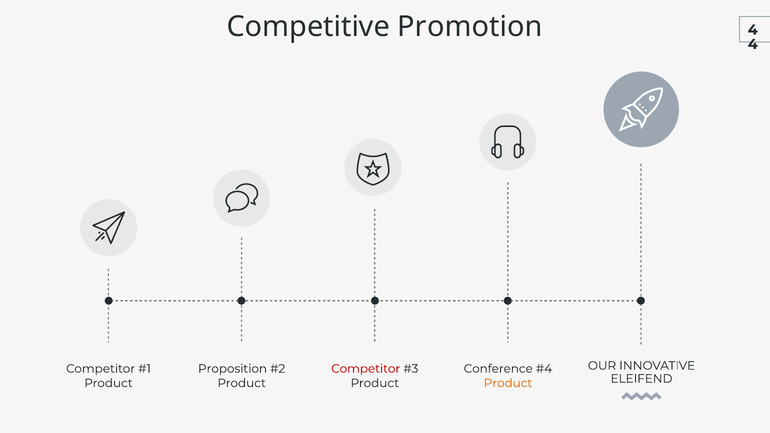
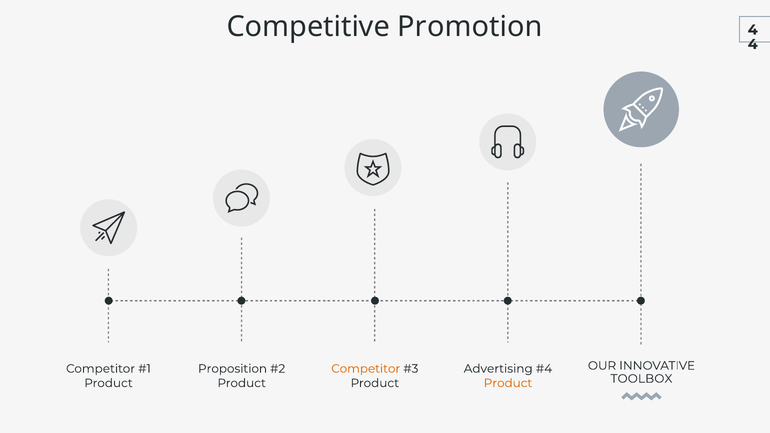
Competitor colour: red -> orange (366, 369)
Conference: Conference -> Advertising (498, 369)
ELEIFEND: ELEIFEND -> TOOLBOX (641, 379)
